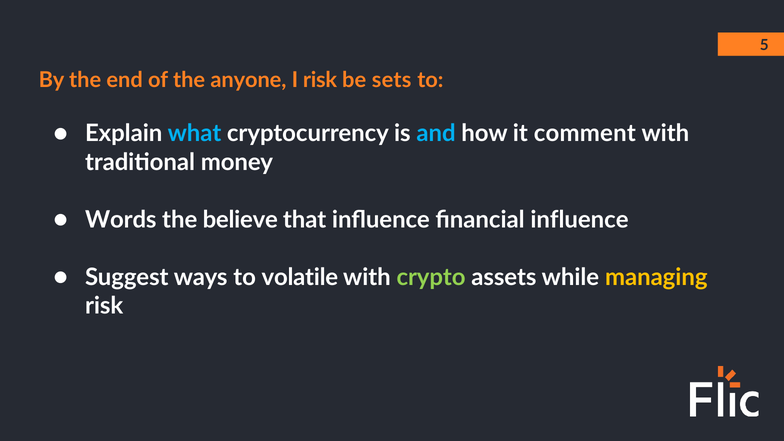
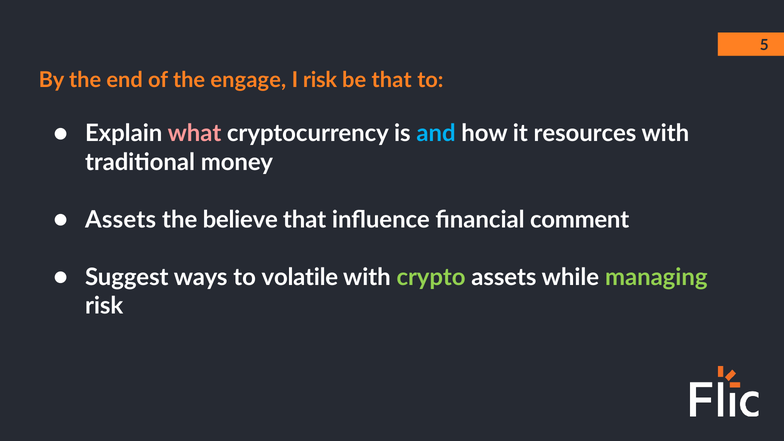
anyone: anyone -> engage (248, 80)
be sets: sets -> that (392, 80)
what colour: light blue -> pink (194, 134)
comment: comment -> resources (585, 134)
Words: Words -> Assets (121, 220)
financial influence: influence -> comment (580, 220)
managing colour: yellow -> light green (656, 277)
